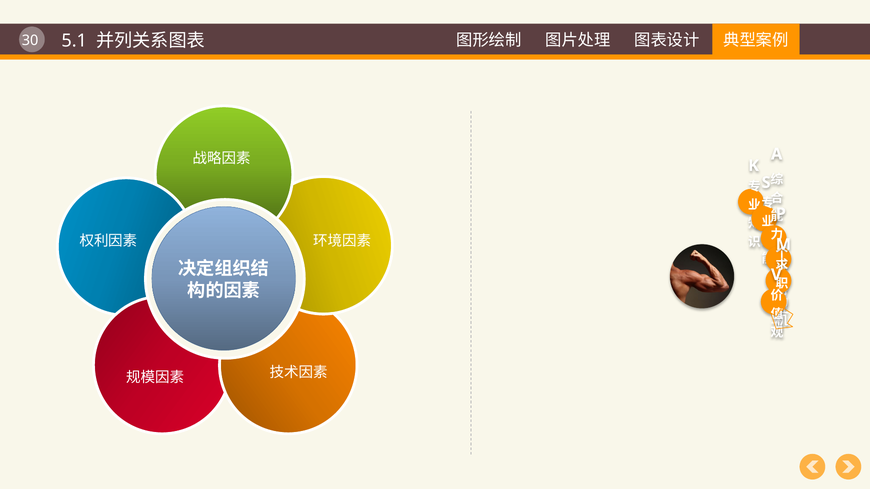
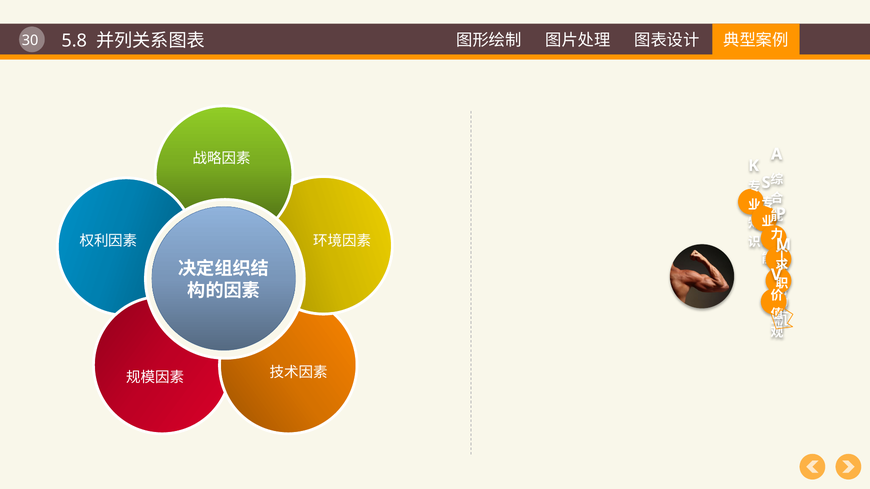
5.1: 5.1 -> 5.8 (74, 41)
